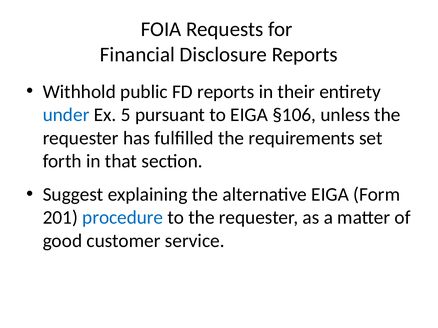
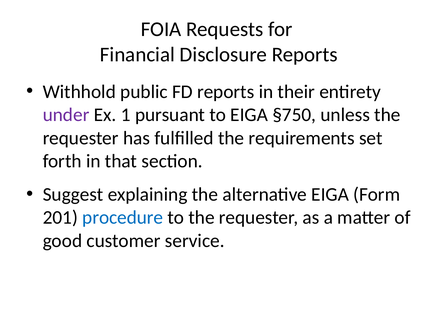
under colour: blue -> purple (66, 115)
5: 5 -> 1 (126, 115)
§106: §106 -> §750 (294, 115)
